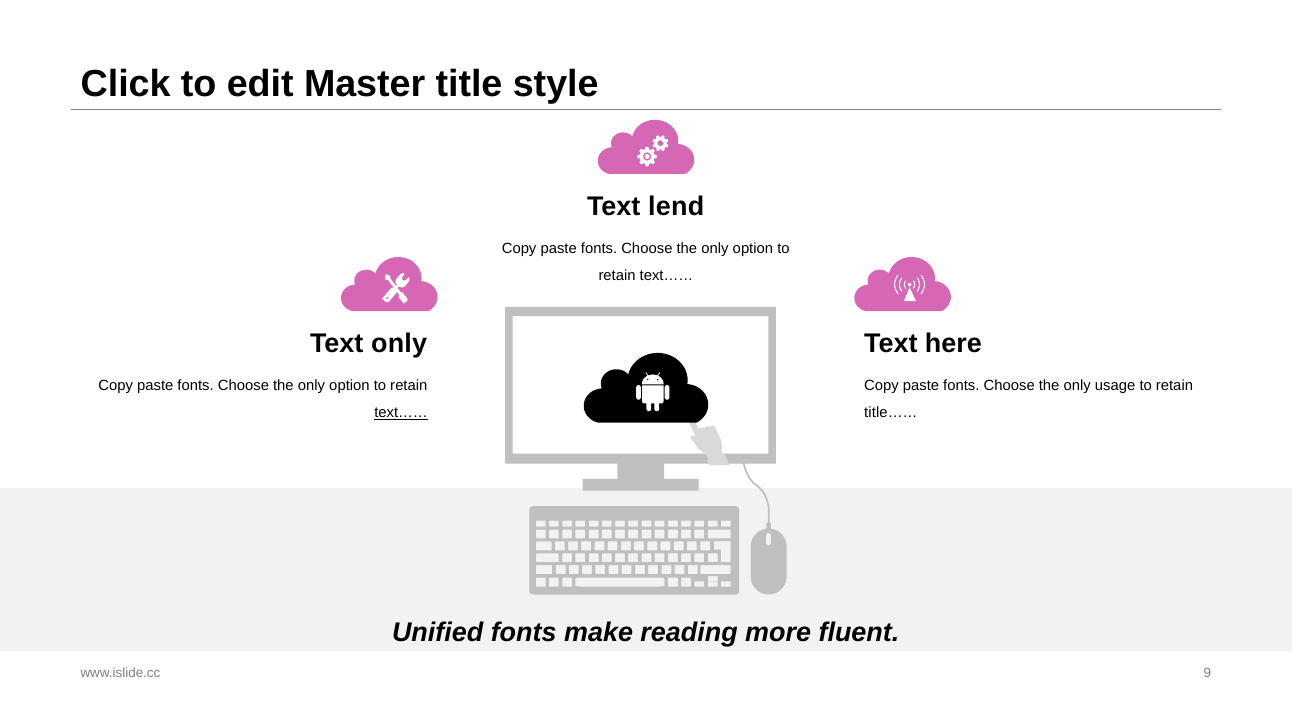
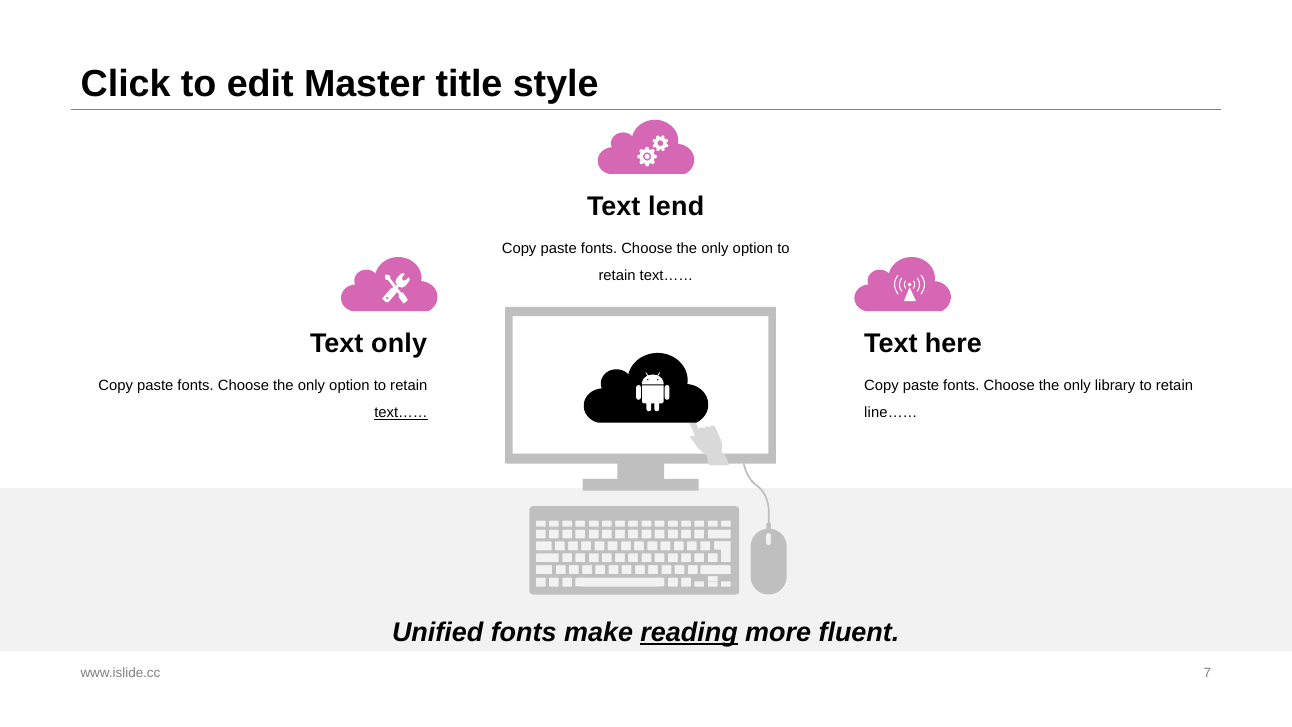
usage: usage -> library (1115, 386)
title……: title…… -> line…… (891, 413)
reading underline: none -> present (689, 632)
9: 9 -> 7 (1207, 673)
